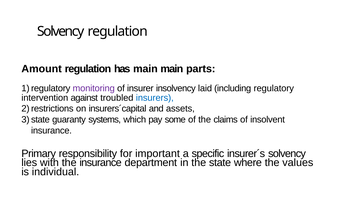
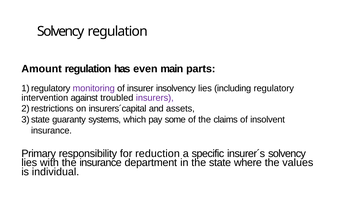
has main: main -> even (145, 69)
insolvency laid: laid -> lies (205, 88)
insurers colour: blue -> purple (155, 98)
important: important -> reduction (158, 153)
